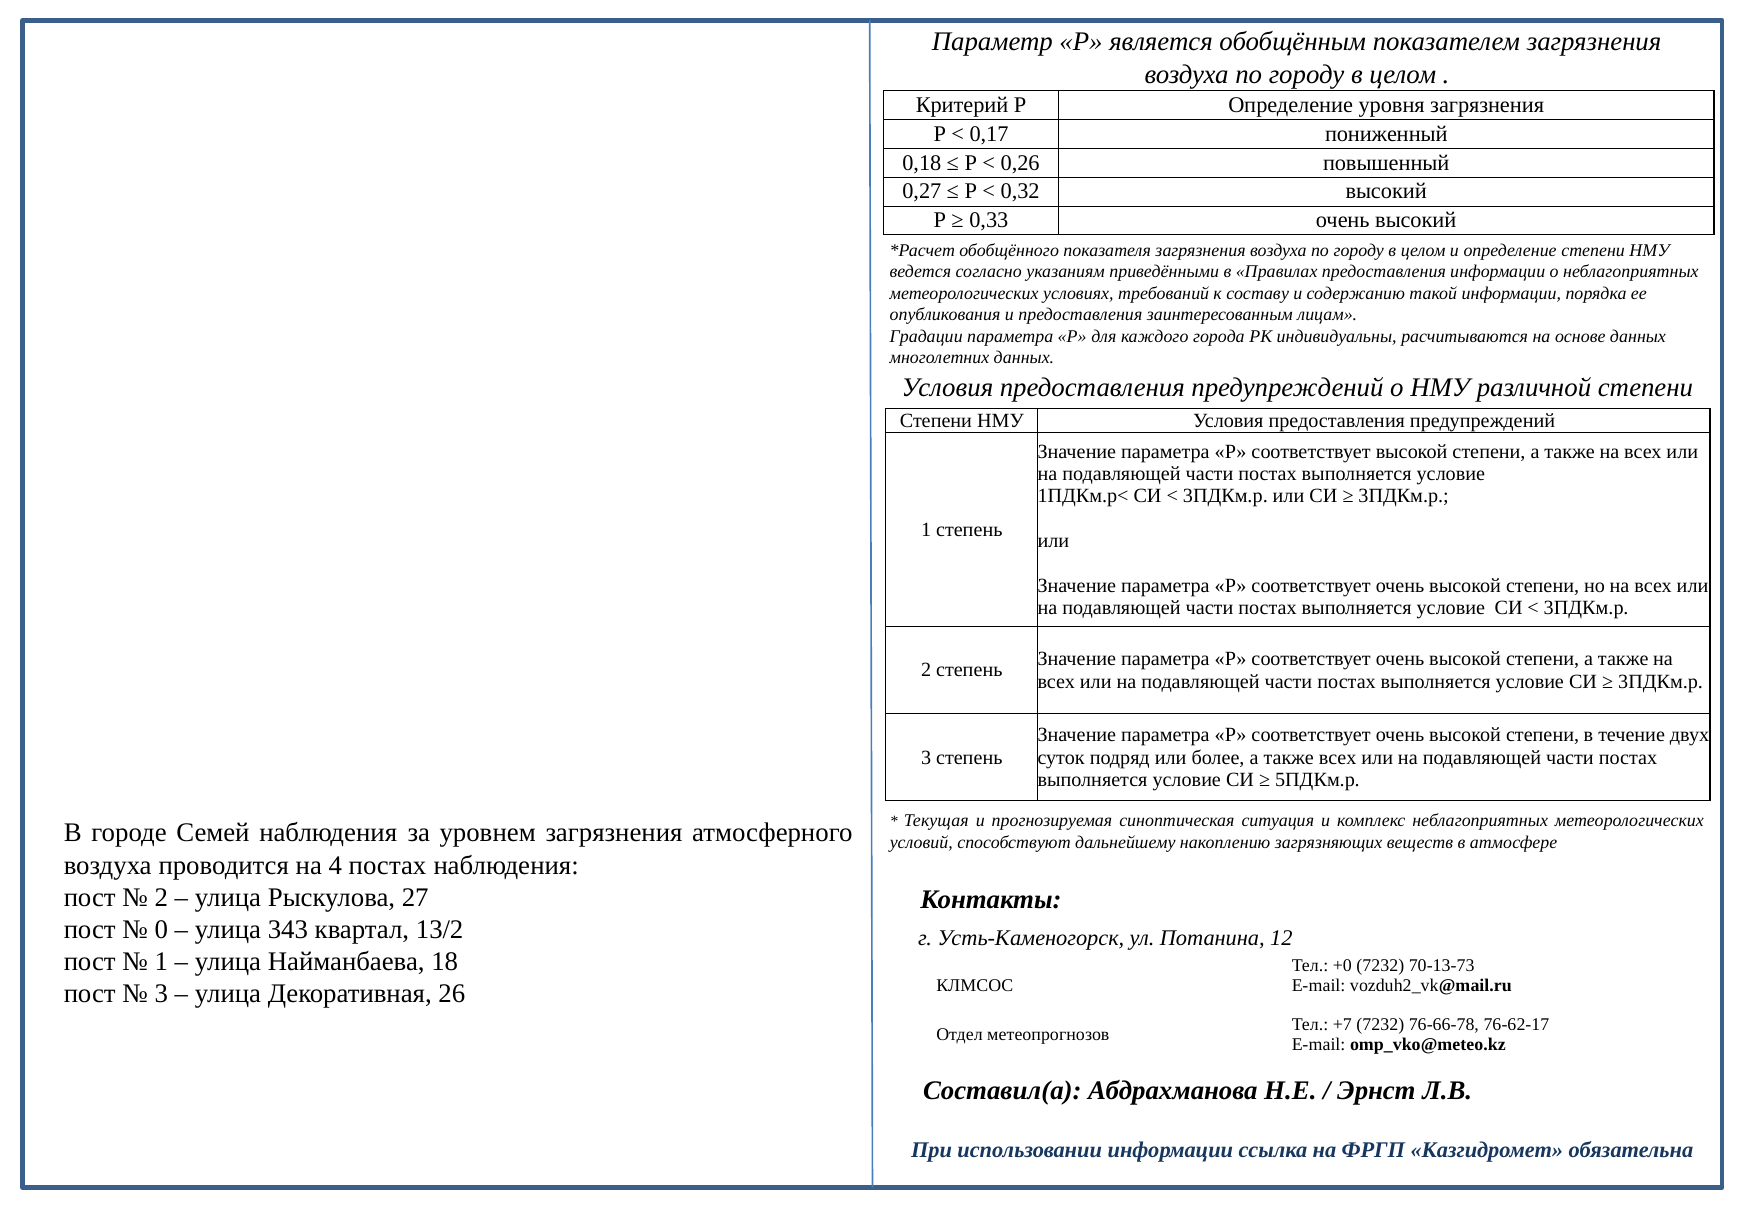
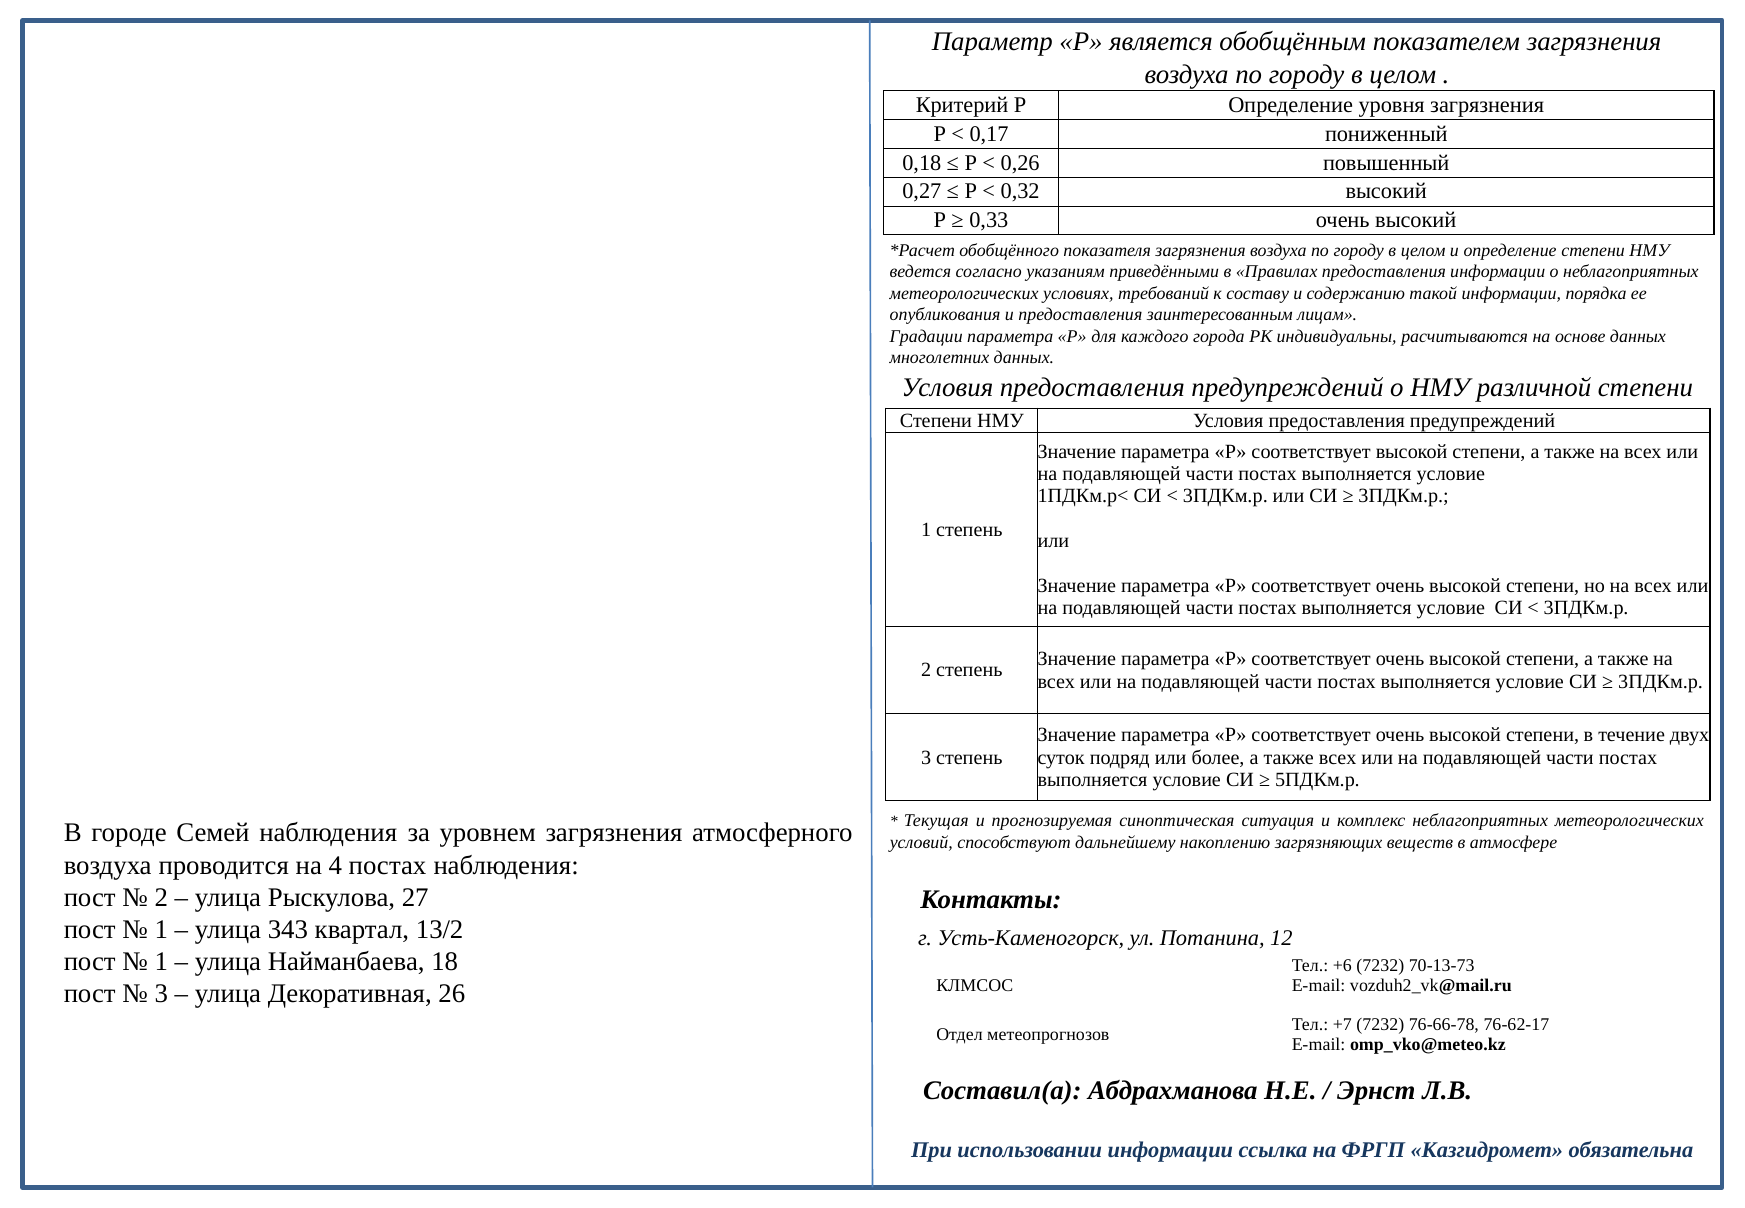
0: 0 -> 1 (161, 930)
+0: +0 -> +6 (1342, 966)
